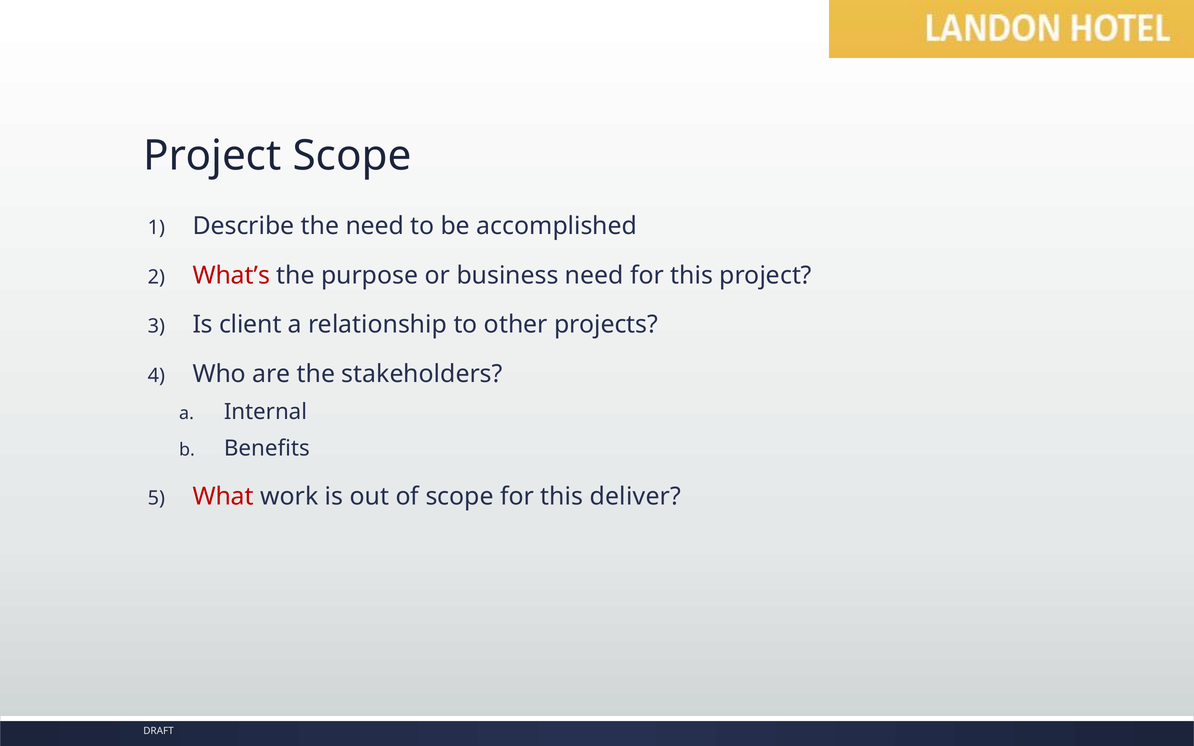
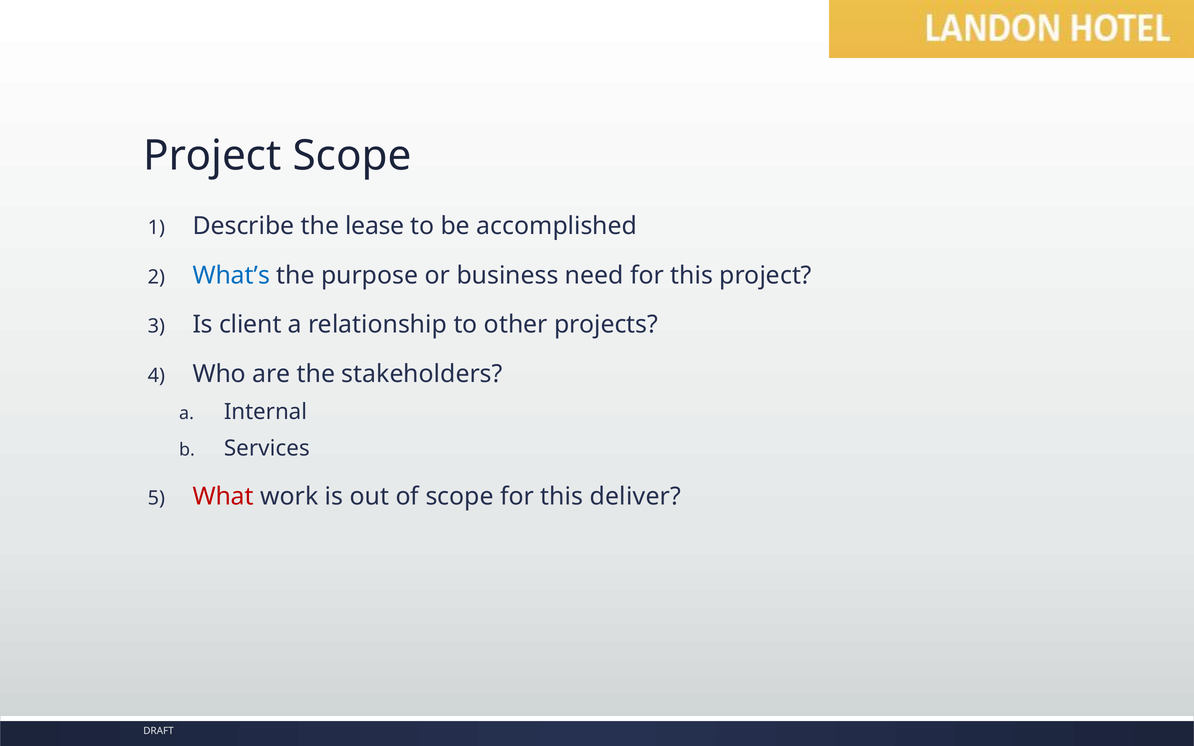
the need: need -> lease (375, 226)
What’s colour: red -> blue (231, 275)
Benefits: Benefits -> Services (267, 449)
